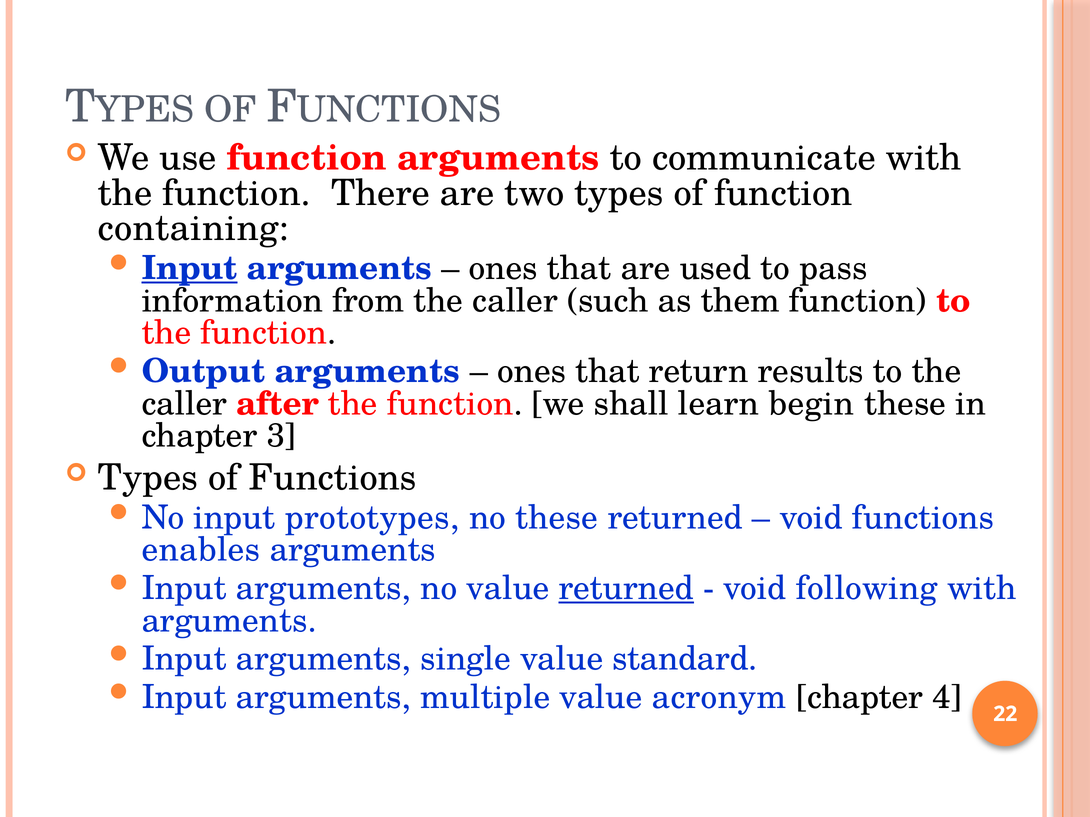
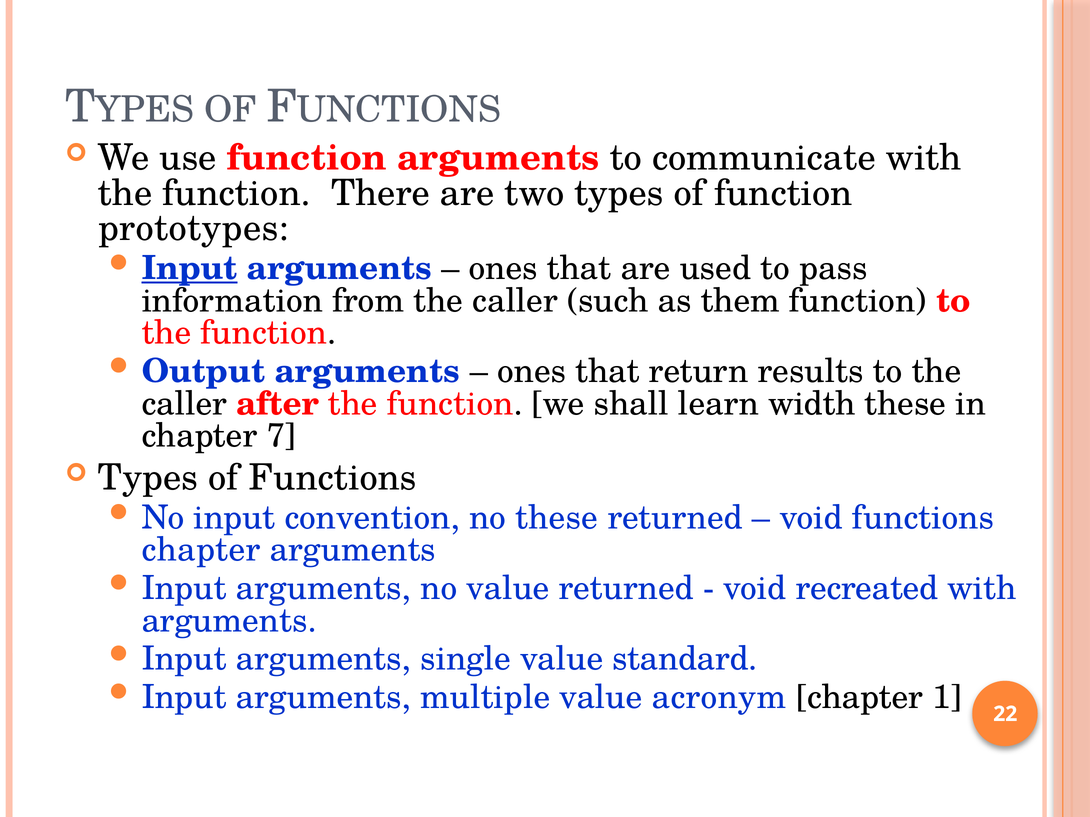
containing: containing -> prototypes (194, 228)
begin: begin -> width (812, 404)
3: 3 -> 7 (281, 436)
prototypes: prototypes -> convention (372, 518)
enables: enables -> chapter (201, 550)
returned underline: present -> none (626, 589)
following: following -> recreated (867, 589)
4: 4 -> 1 (947, 698)
